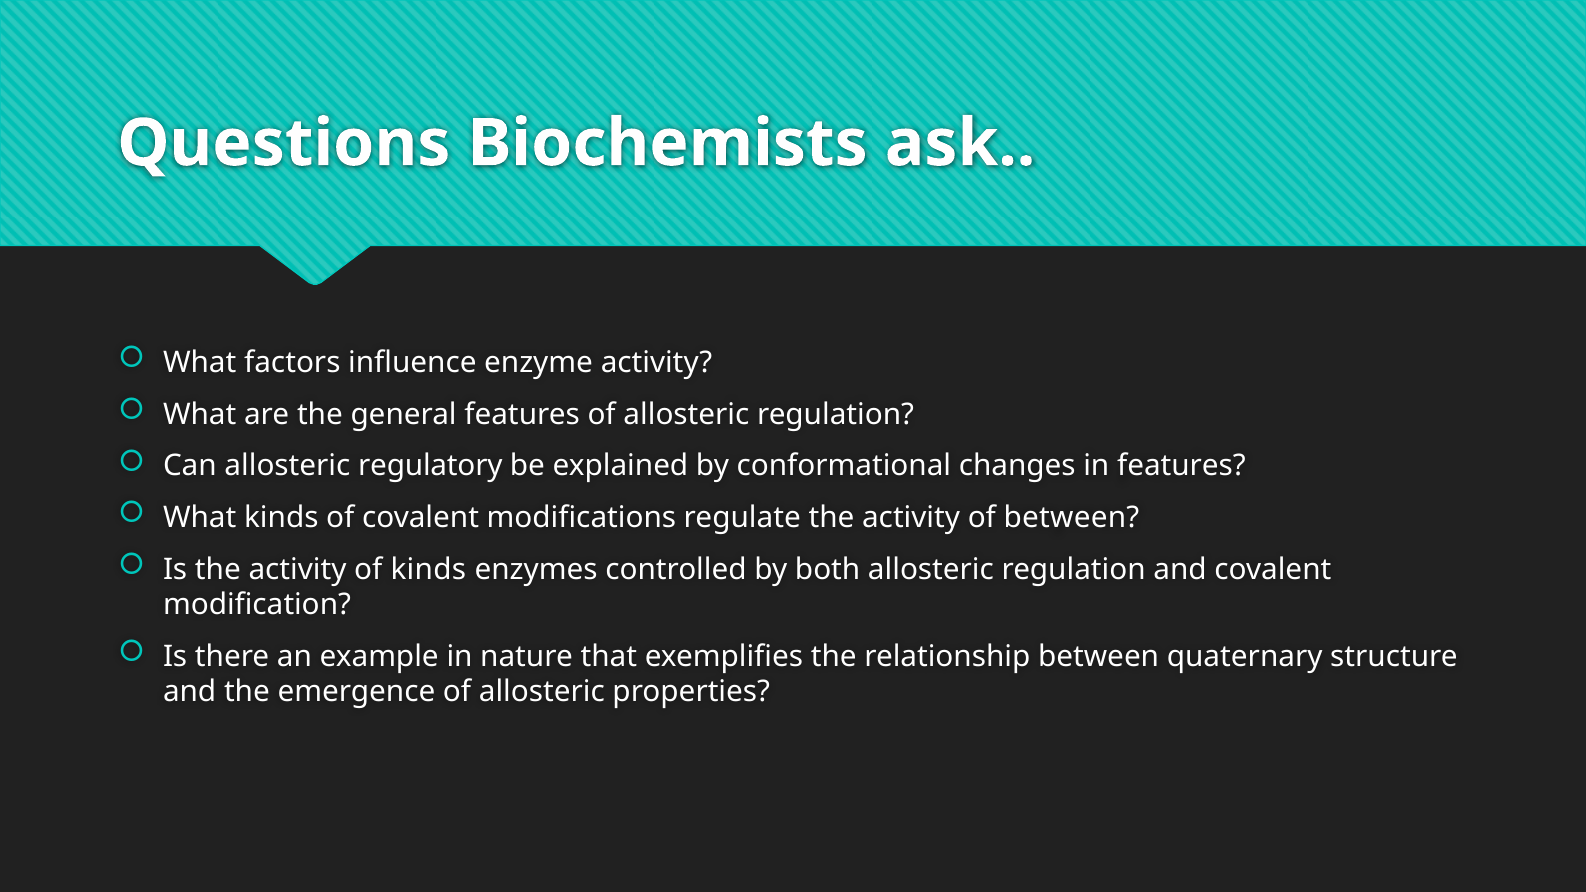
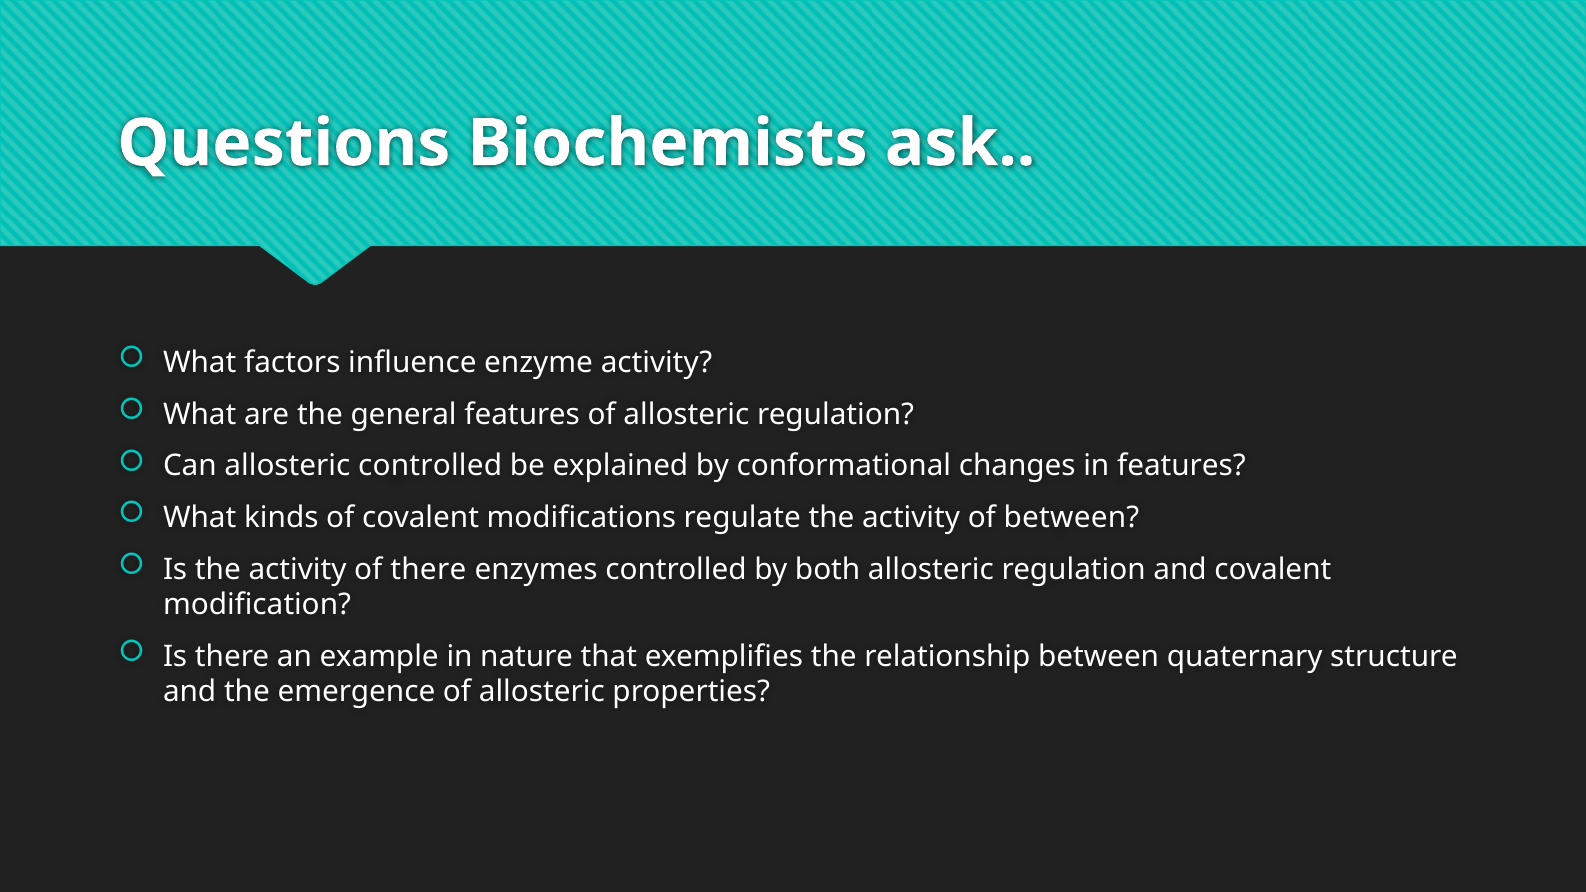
allosteric regulatory: regulatory -> controlled (430, 466)
of kinds: kinds -> there (428, 569)
